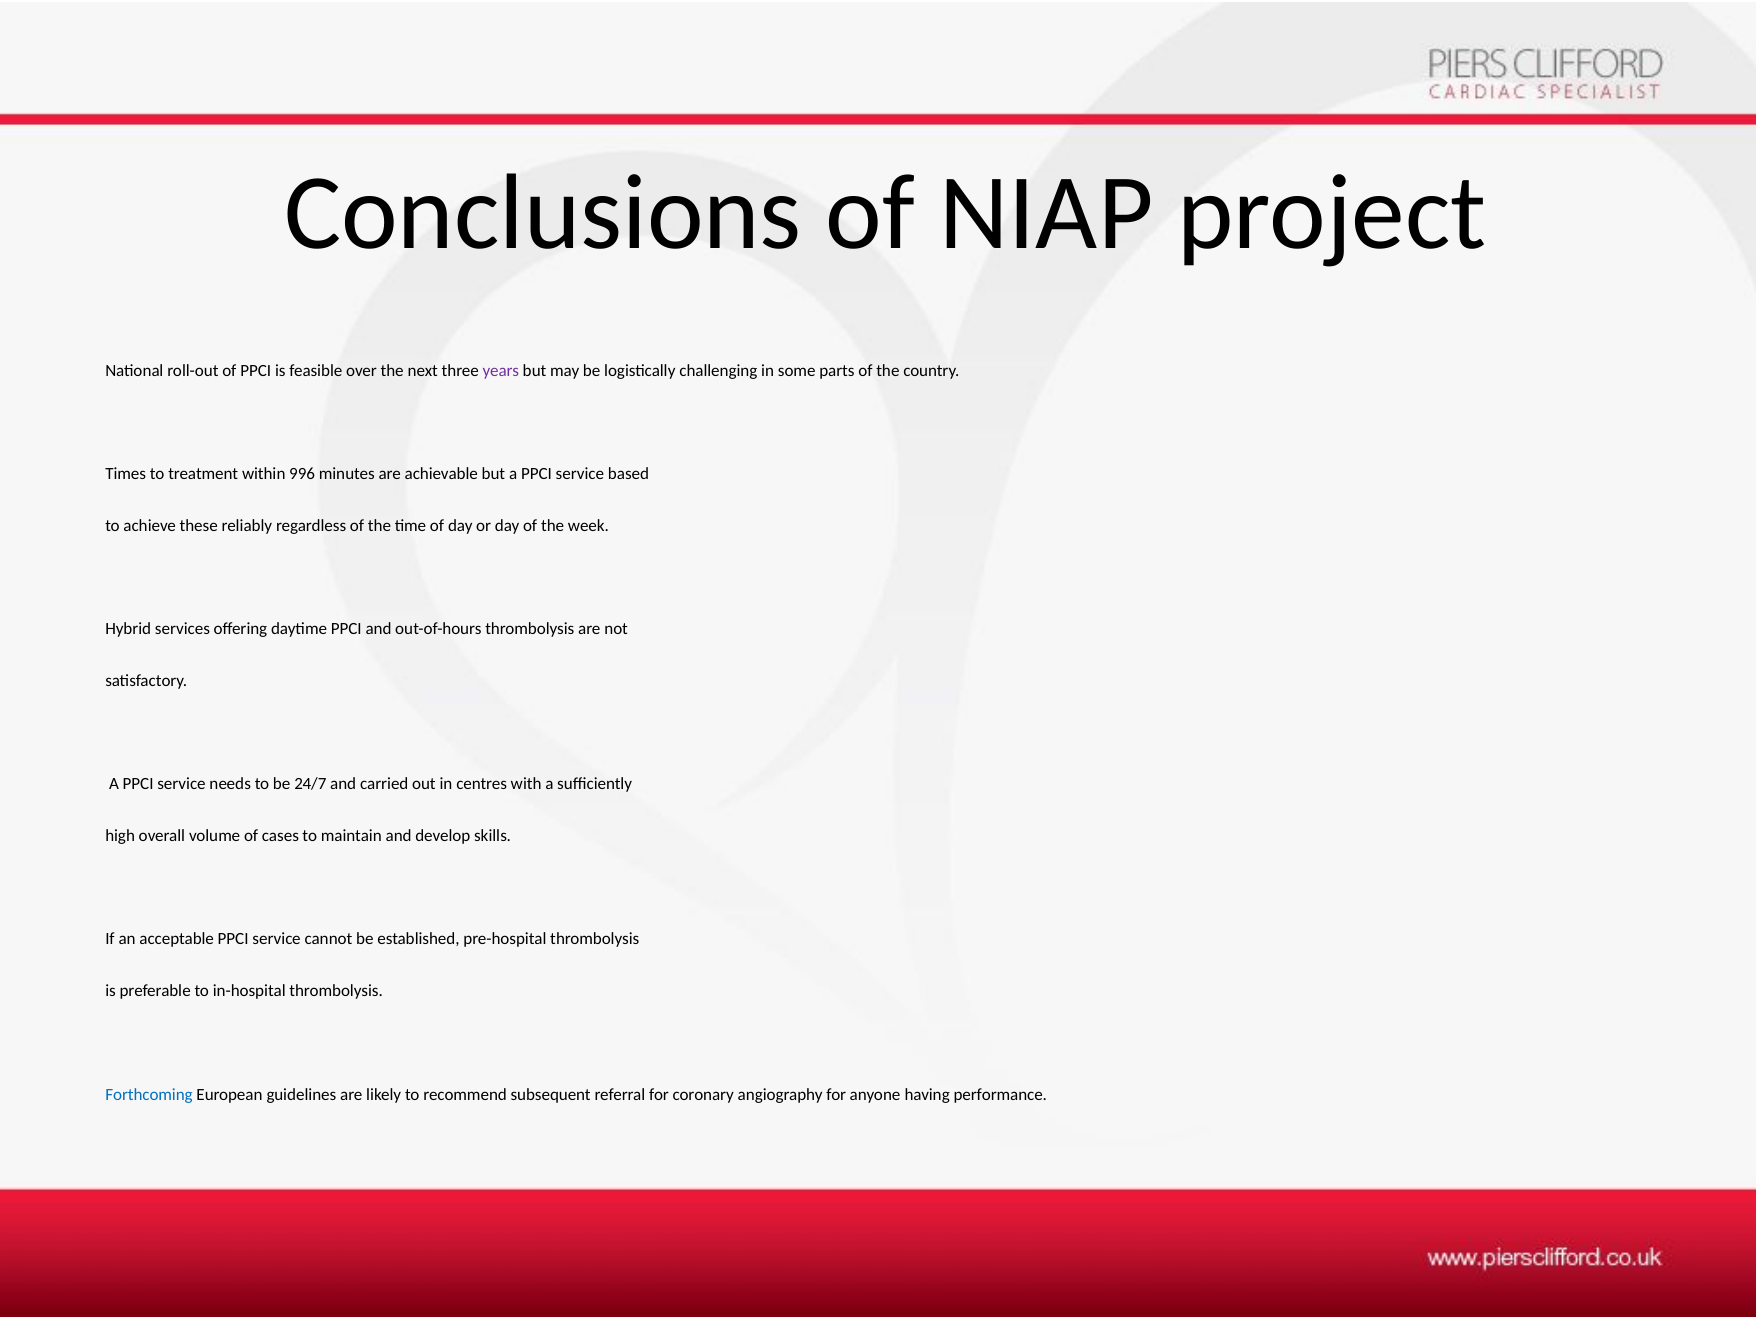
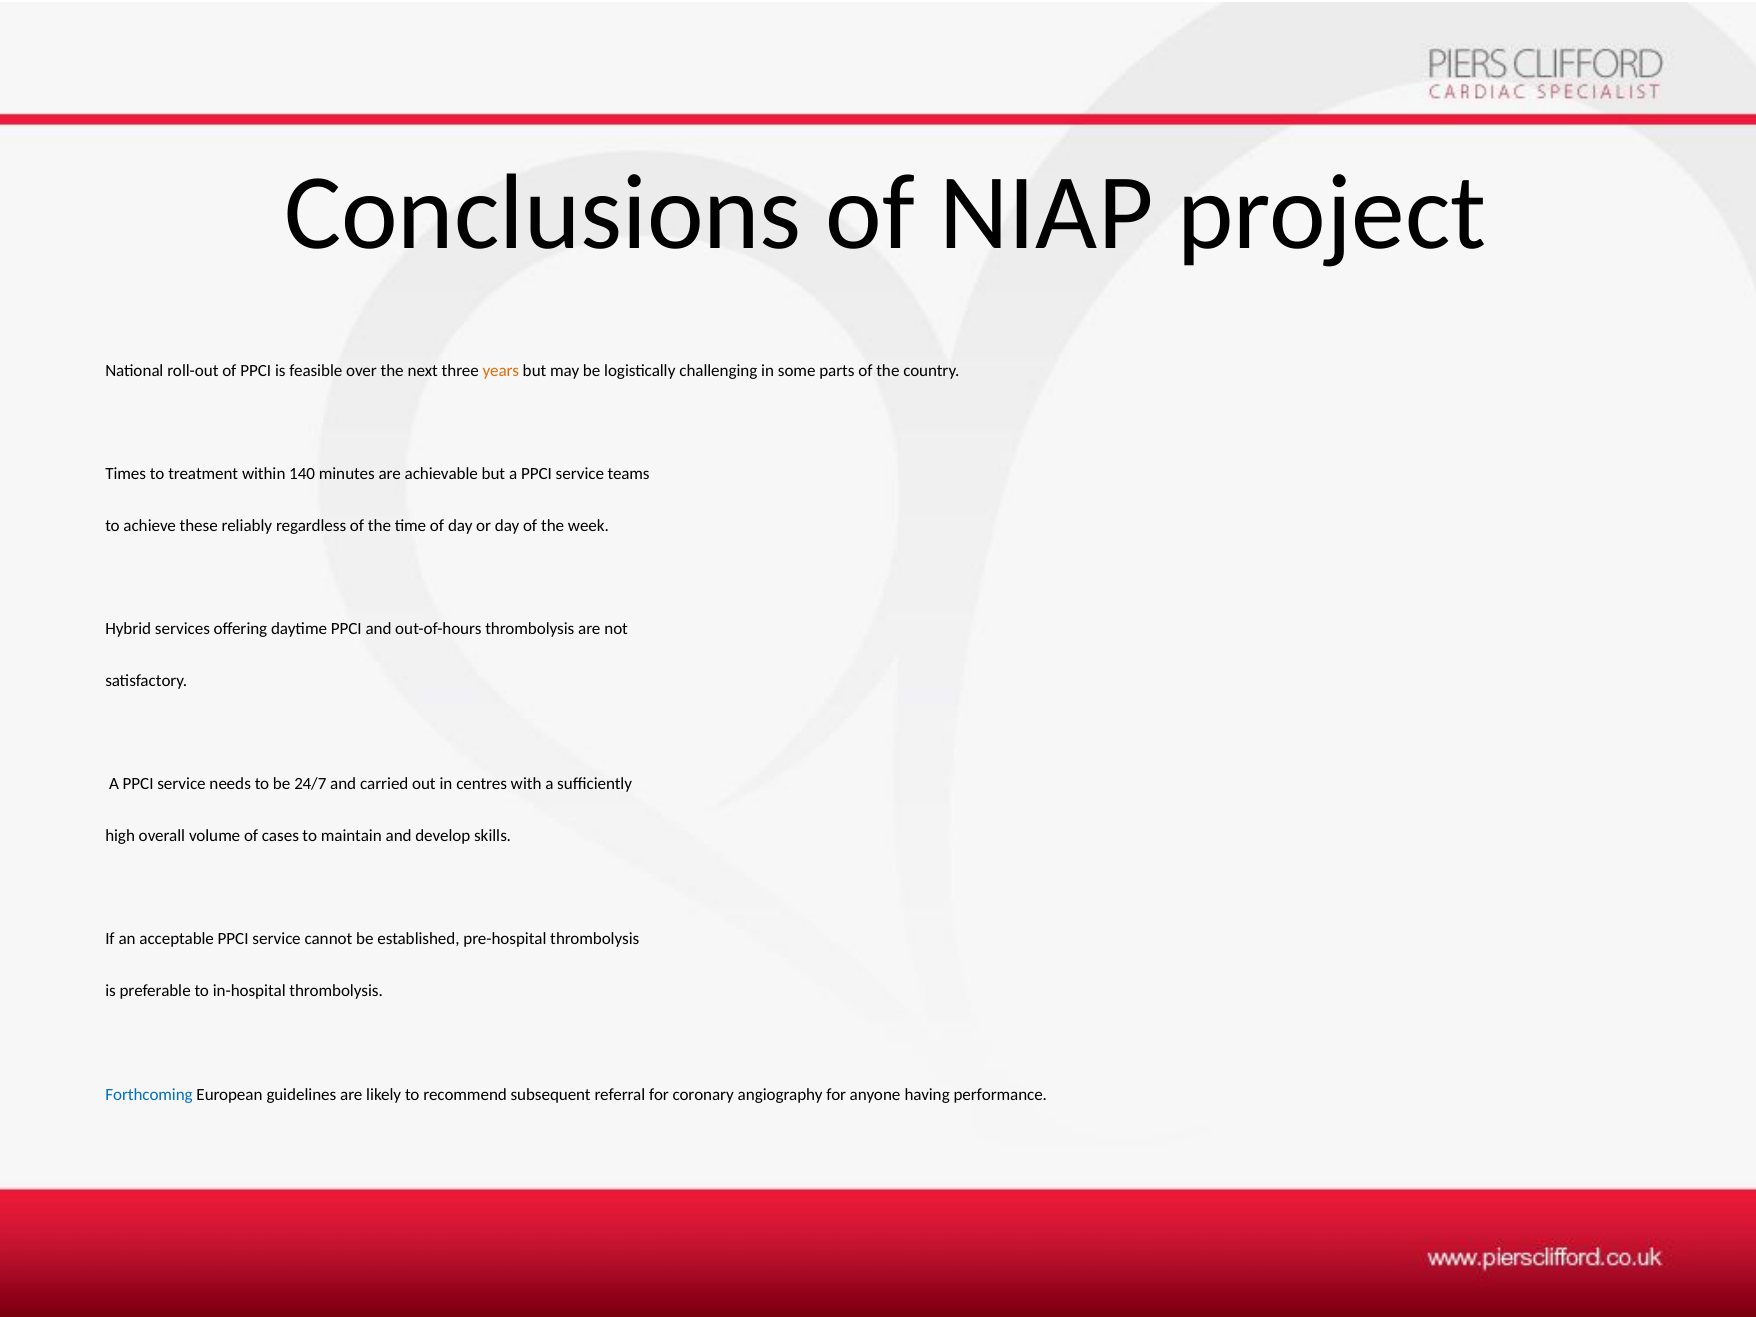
years colour: purple -> orange (501, 370)
996: 996 -> 140 (302, 474)
based: based -> teams (629, 474)
